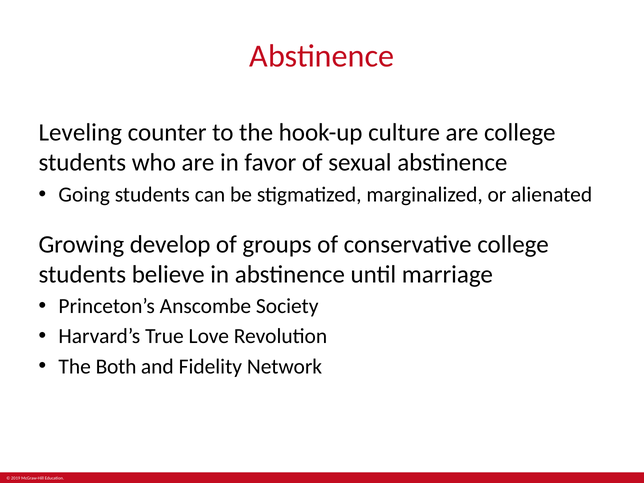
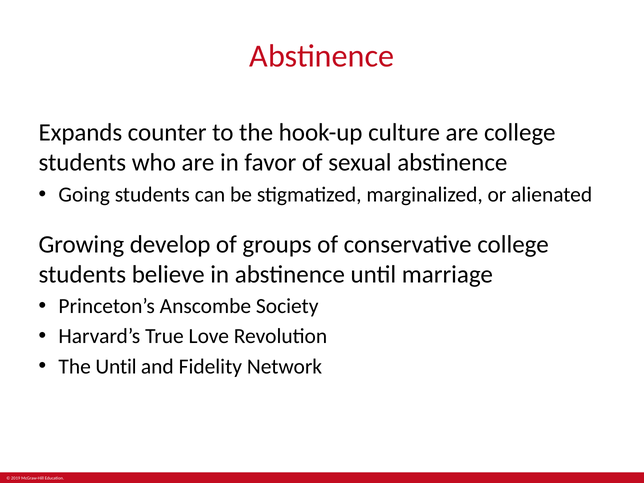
Leveling: Leveling -> Expands (80, 133)
The Both: Both -> Until (116, 366)
